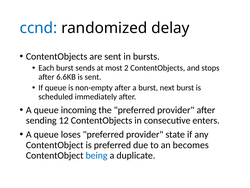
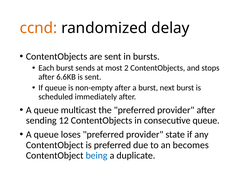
ccnd colour: blue -> orange (38, 28)
incoming: incoming -> multicast (79, 110)
consecutive enters: enters -> queue (206, 120)
